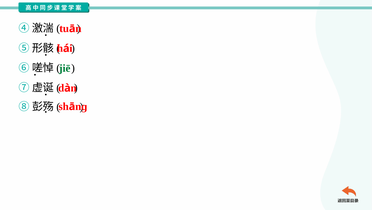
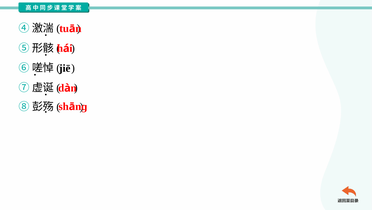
jiē colour: green -> black (65, 68)
